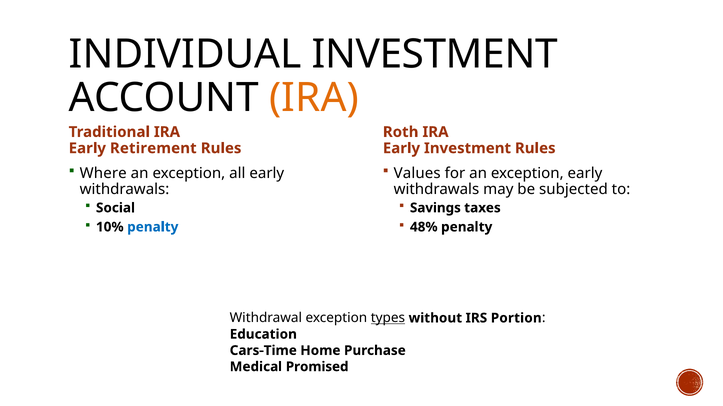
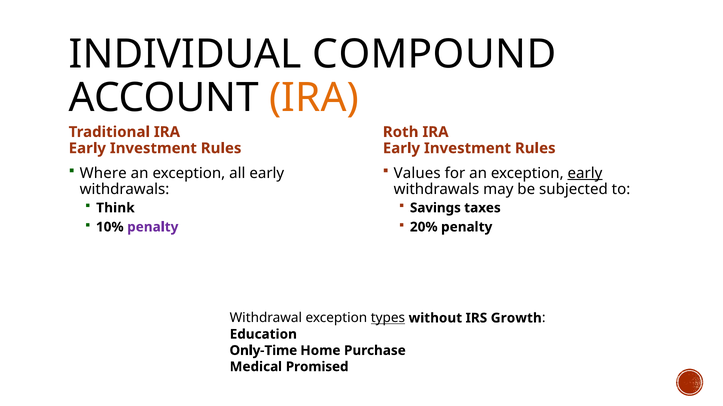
INDIVIDUAL INVESTMENT: INVESTMENT -> COMPOUND (434, 54)
Retirement: Retirement -> Investment (153, 148)
early underline: none -> present (585, 173)
Social: Social -> Think (115, 208)
penalty colour: blue -> purple (153, 227)
48%: 48% -> 20% (424, 227)
Portion: Portion -> Growth (516, 319)
Cars-Time: Cars-Time -> Only-Time (263, 351)
